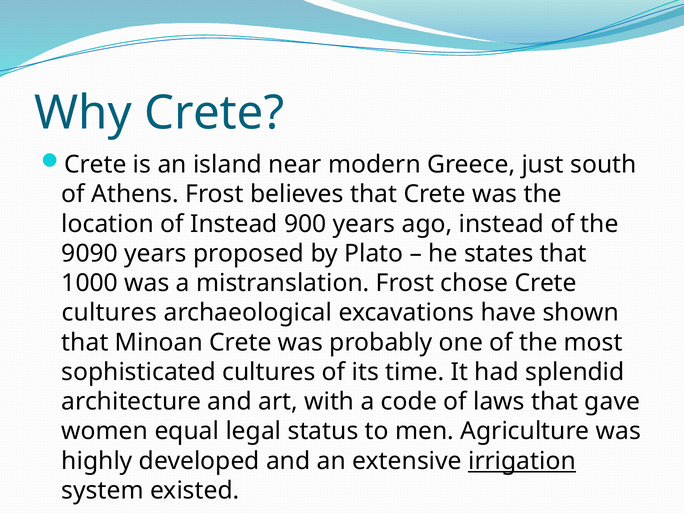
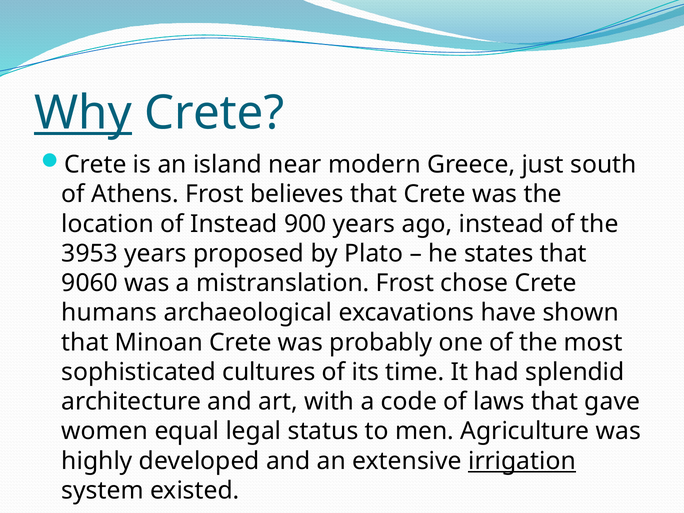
Why underline: none -> present (83, 113)
9090: 9090 -> 3953 (90, 254)
1000: 1000 -> 9060 (90, 283)
cultures: cultures -> humans (109, 313)
